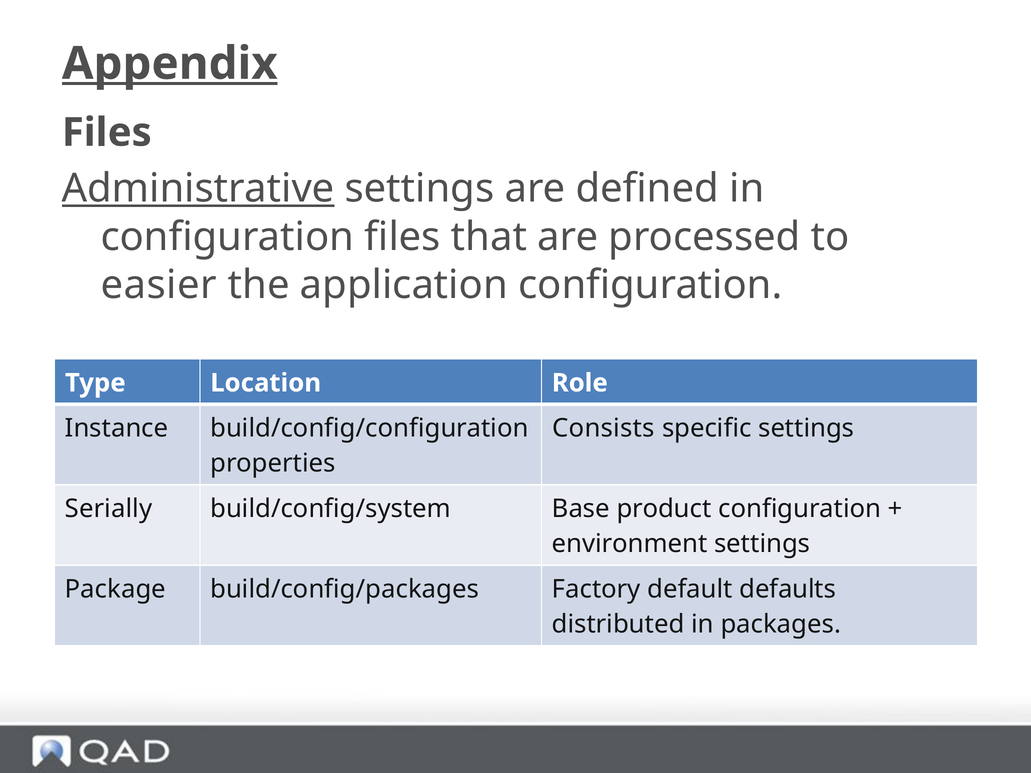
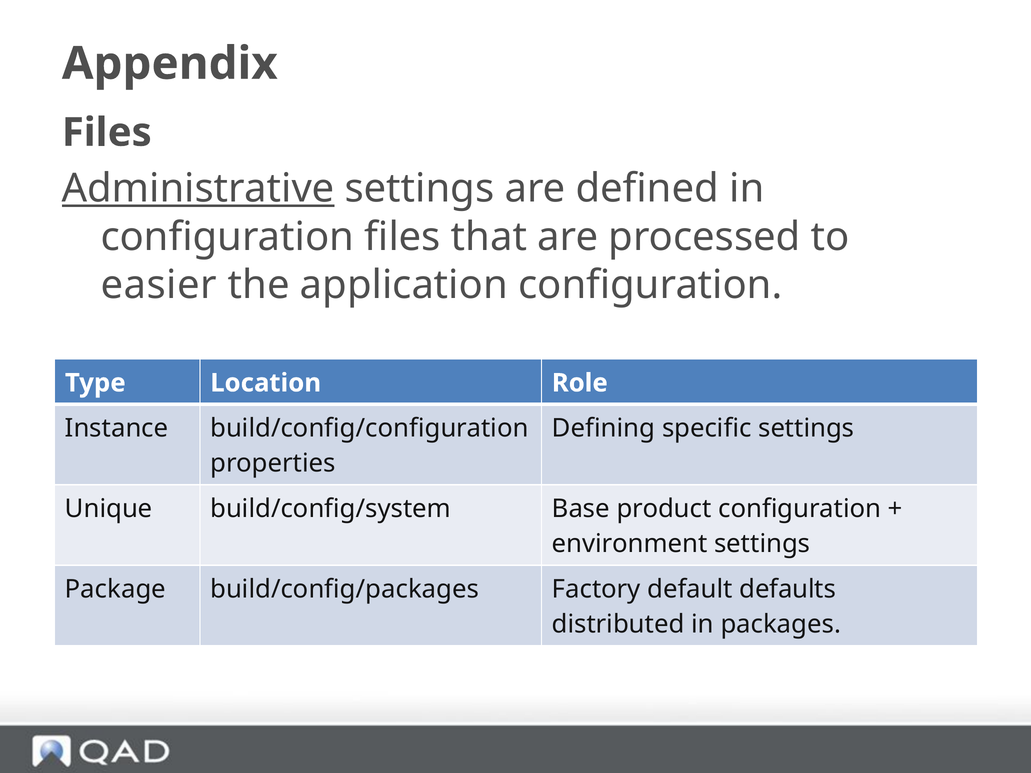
Appendix underline: present -> none (170, 64)
Consists: Consists -> Defining (604, 429)
Serially: Serially -> Unique (109, 509)
